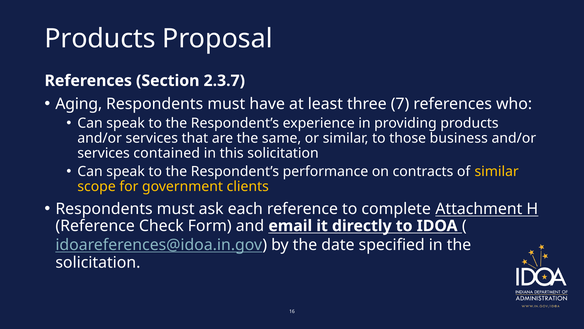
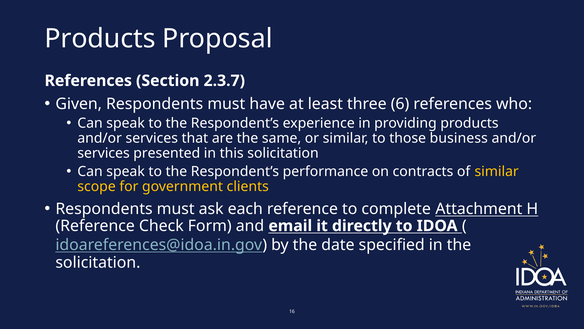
Aging: Aging -> Given (79, 104)
7: 7 -> 6 (400, 104)
contained: contained -> presented (167, 153)
